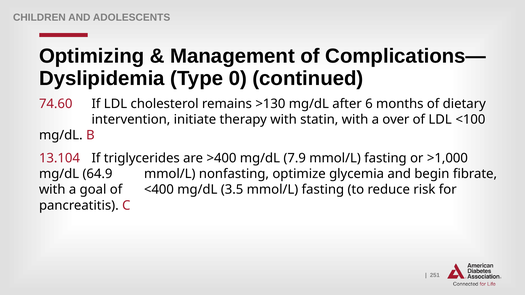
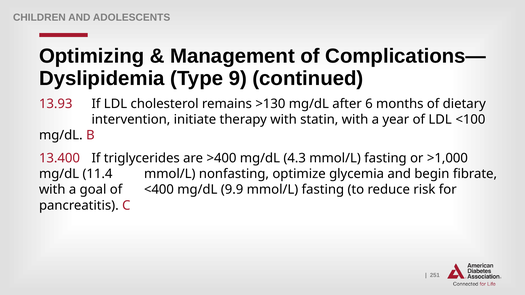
0: 0 -> 9 (238, 78)
74.60: 74.60 -> 13.93 (56, 104)
over: over -> year (396, 120)
13.104: 13.104 -> 13.400 (59, 158)
7.9: 7.9 -> 4.3 (295, 158)
64.9: 64.9 -> 11.4 (98, 174)
3.5: 3.5 -> 9.9 (232, 190)
